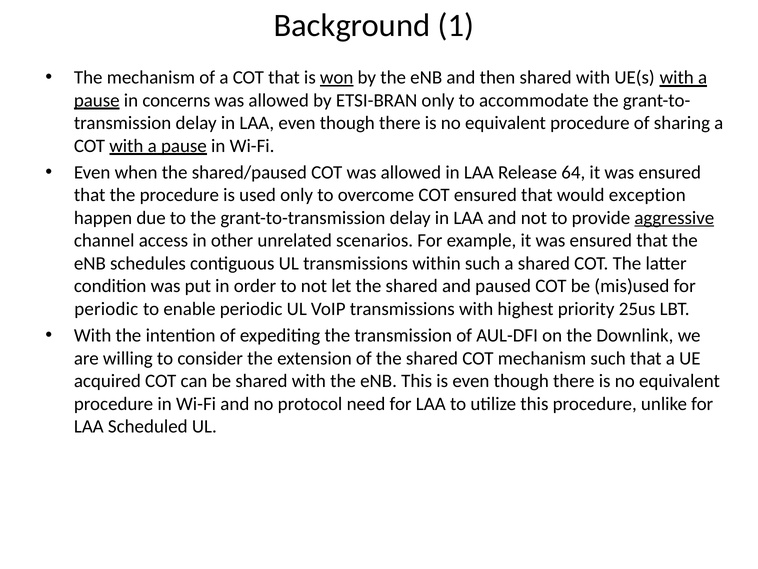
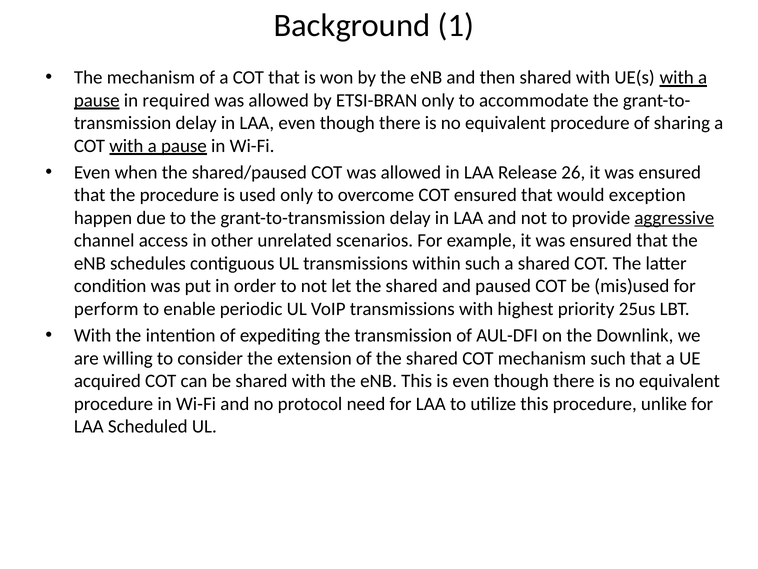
won underline: present -> none (337, 78)
concerns: concerns -> required (176, 100)
64: 64 -> 26 (573, 172)
periodic: periodic -> perform (106, 309)
